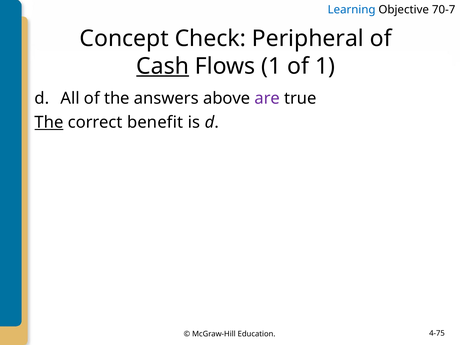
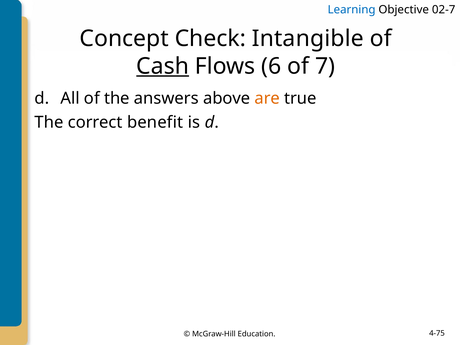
70-7: 70-7 -> 02-7 (444, 10)
Peripheral: Peripheral -> Intangible (308, 39)
Flows 1: 1 -> 6 (271, 66)
of 1: 1 -> 7 (325, 66)
are colour: purple -> orange (267, 98)
The underline: present -> none (49, 122)
